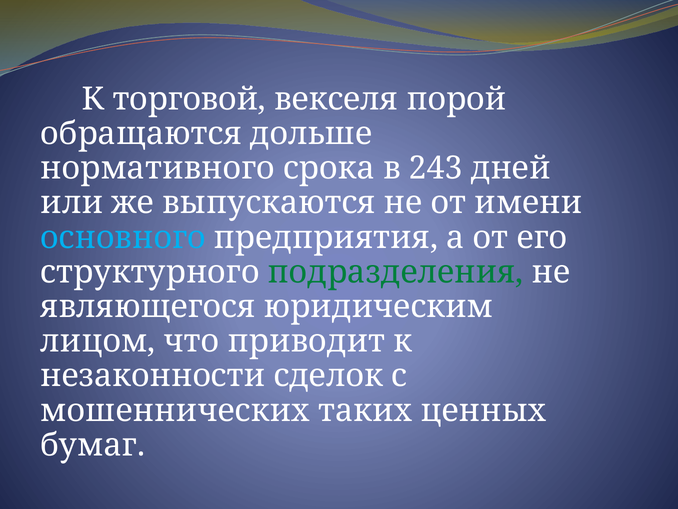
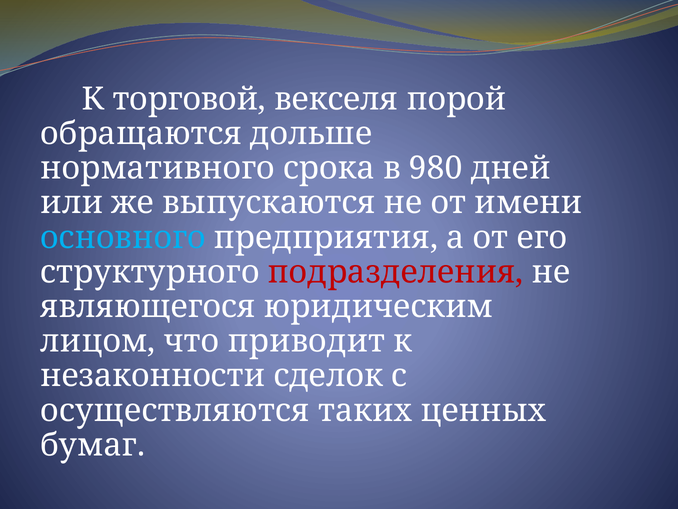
243: 243 -> 980 (436, 168)
подразделения colour: green -> red (396, 272)
мошеннических: мошеннических -> осуществляются (175, 410)
